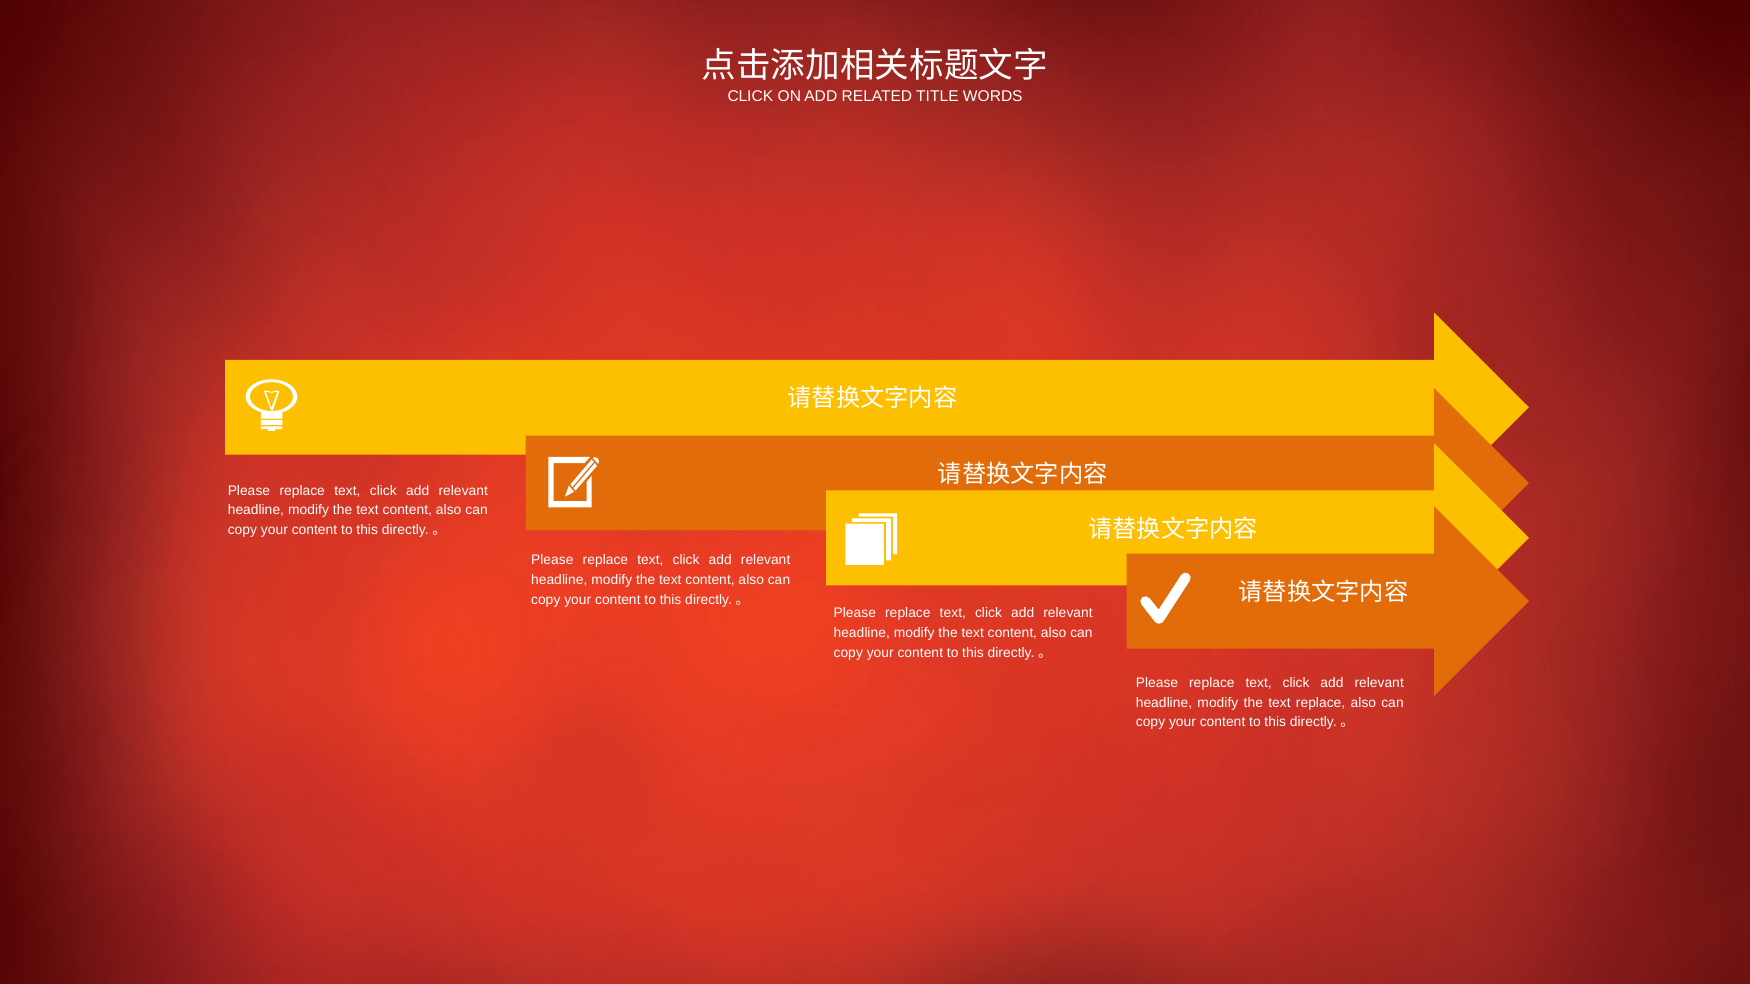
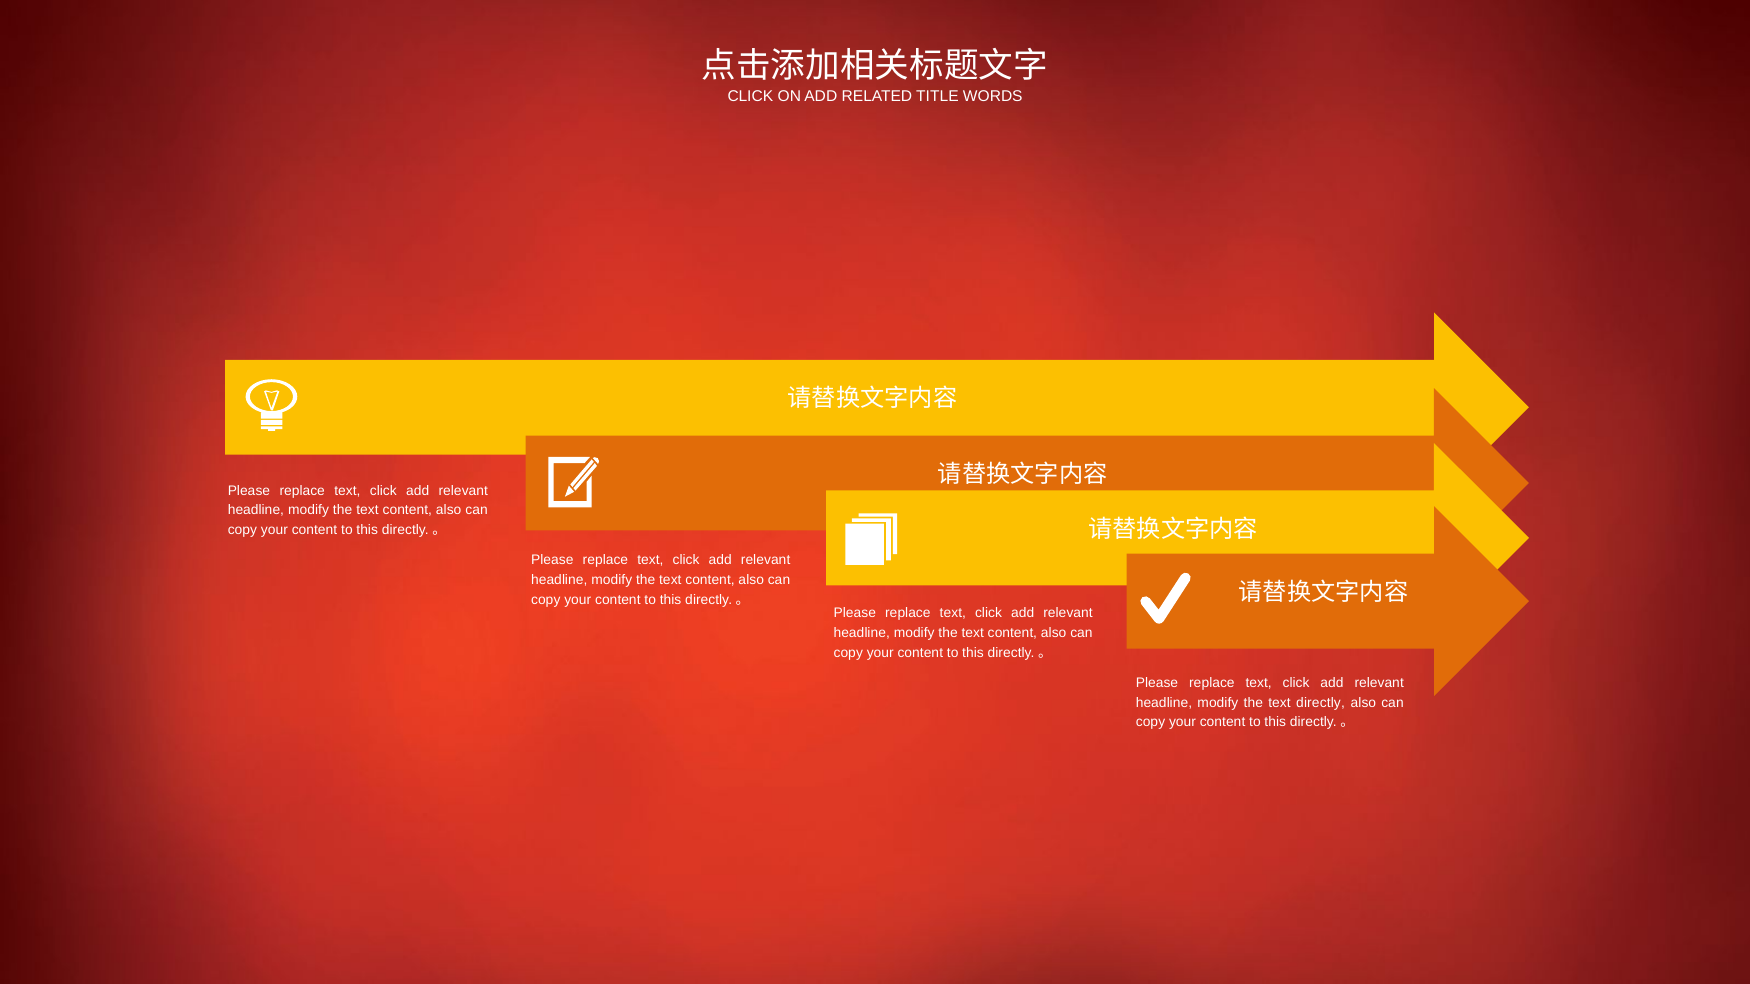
text replace: replace -> directly (1321, 703)
